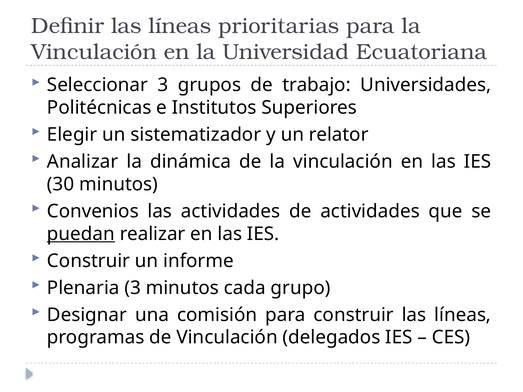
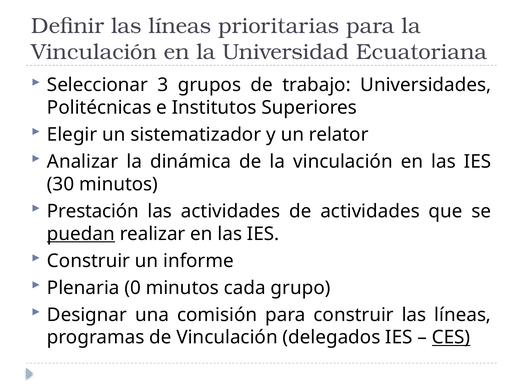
Convenios: Convenios -> Prestación (93, 211)
Plenaria 3: 3 -> 0 (133, 288)
CES underline: none -> present (451, 338)
